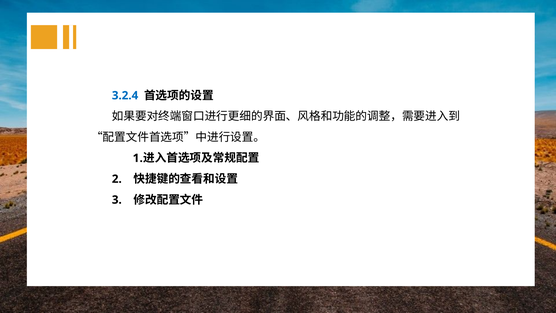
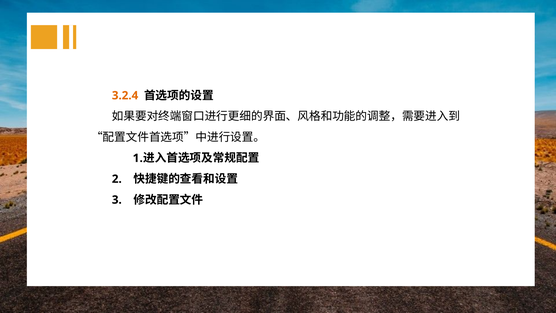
3.2.4 colour: blue -> orange (125, 95)
